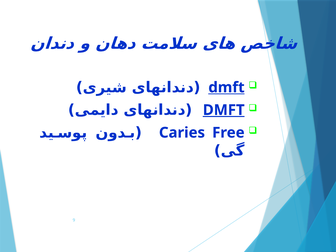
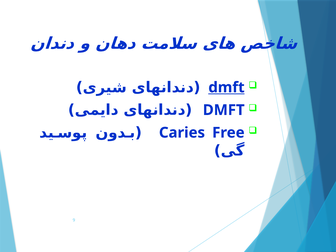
DMFT underline: present -> none (224, 110)
